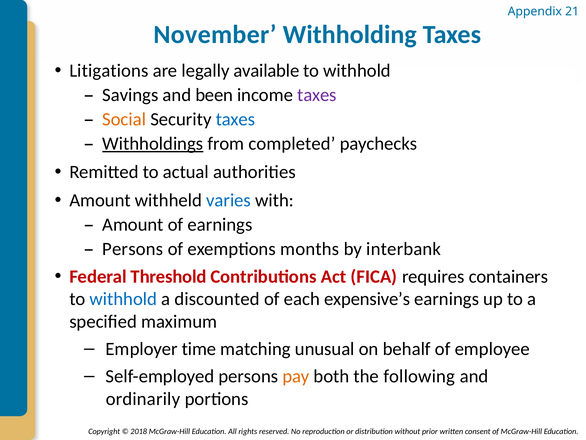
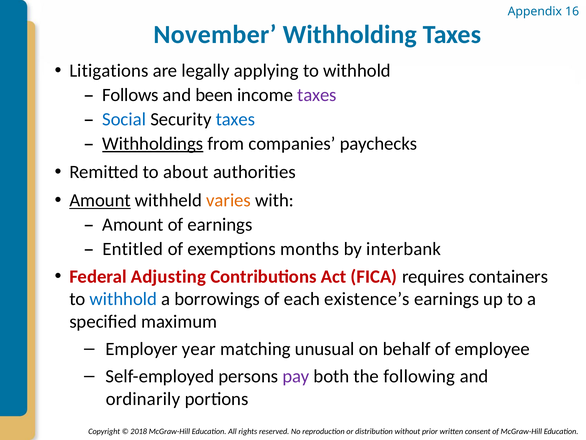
21: 21 -> 16 (572, 12)
available: available -> applying (266, 71)
Savings: Savings -> Follows (130, 95)
Social colour: orange -> blue (124, 119)
completed: completed -> companies (292, 143)
actual: actual -> about (186, 172)
Amount underline: none -> present (100, 200)
varies colour: blue -> orange (229, 200)
Persons: Persons -> Entitled (133, 249)
Threshold: Threshold -> Adjusting (168, 276)
discounted: discounted -> borrowings (217, 299)
expensive’s: expensive’s -> existence’s (367, 299)
time: time -> year (199, 349)
pay colour: orange -> purple (296, 376)
